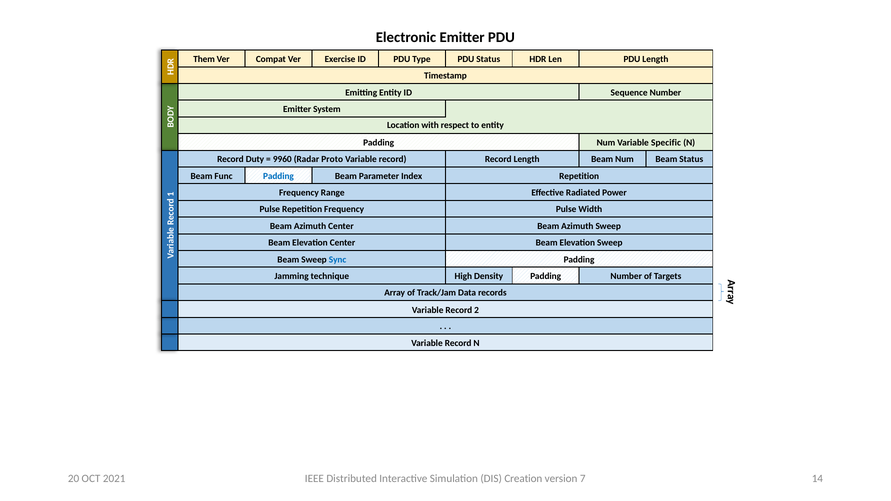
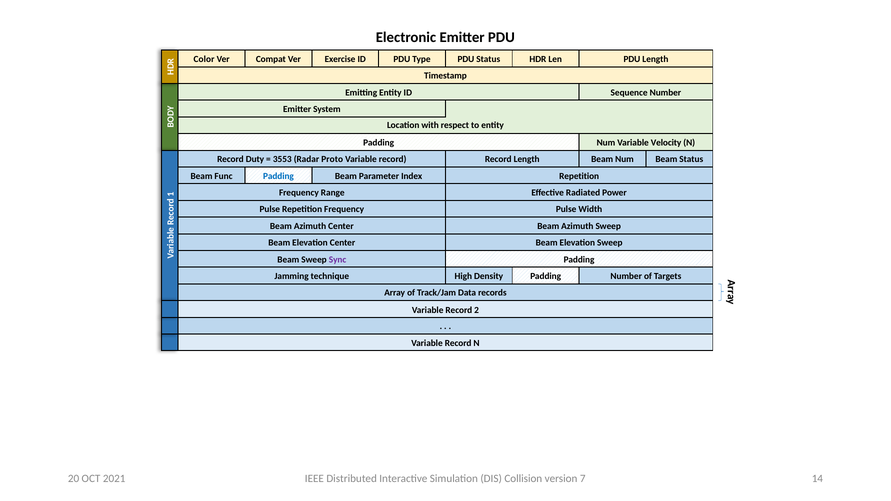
Them: Them -> Color (204, 59)
Specific: Specific -> Velocity (666, 143)
9960: 9960 -> 3553 (282, 159)
Sync colour: blue -> purple (338, 260)
Creation: Creation -> Collision (523, 479)
